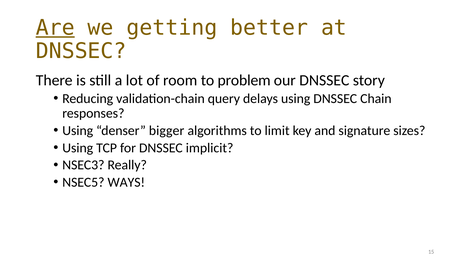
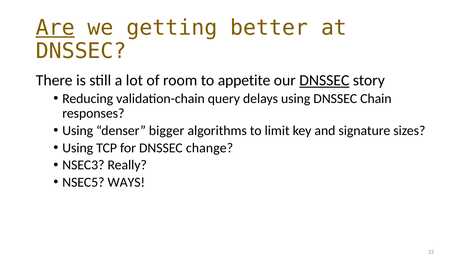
problem: problem -> appetite (244, 81)
DNSSEC underline: none -> present (324, 81)
implicit: implicit -> change (210, 148)
